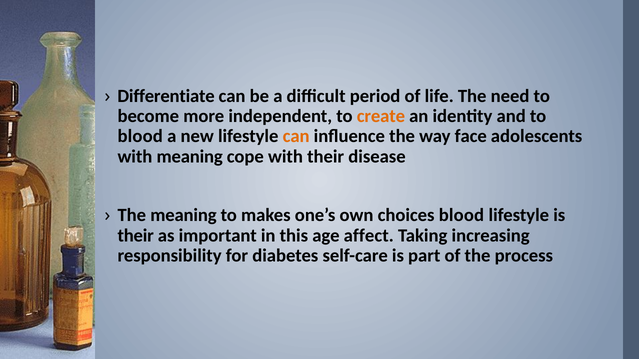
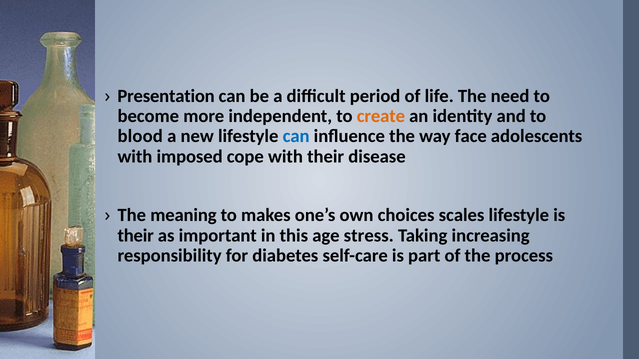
Differentiate: Differentiate -> Presentation (166, 96)
can colour: orange -> blue (296, 137)
with meaning: meaning -> imposed (190, 157)
choices blood: blood -> scales (462, 216)
affect: affect -> stress (369, 236)
